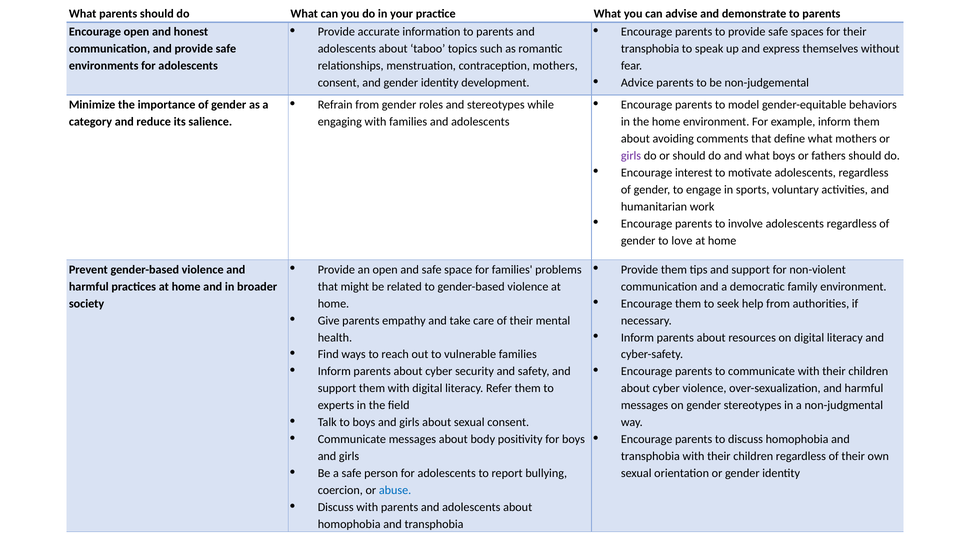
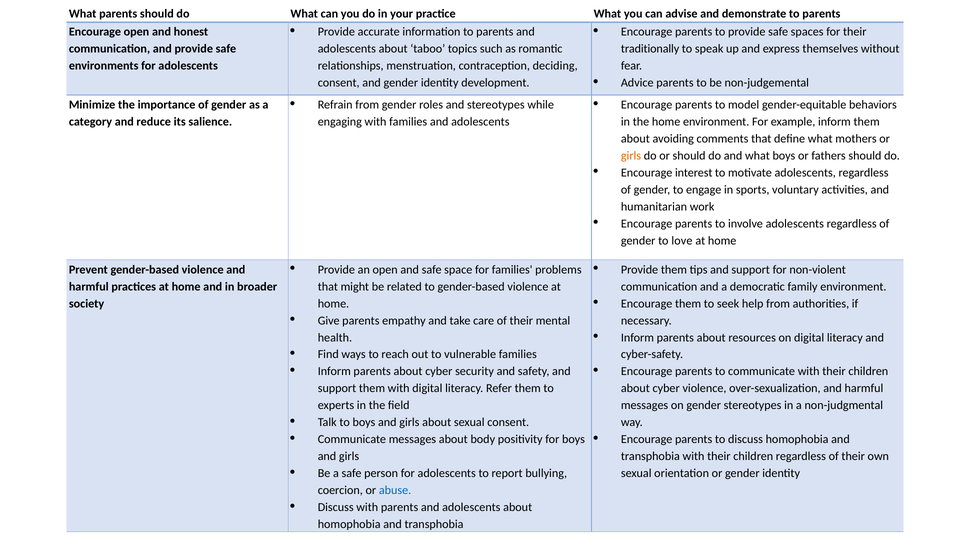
transphobia: transphobia -> traditionally (650, 49)
contraception mothers: mothers -> deciding (555, 66)
girls colour: purple -> orange (631, 156)
